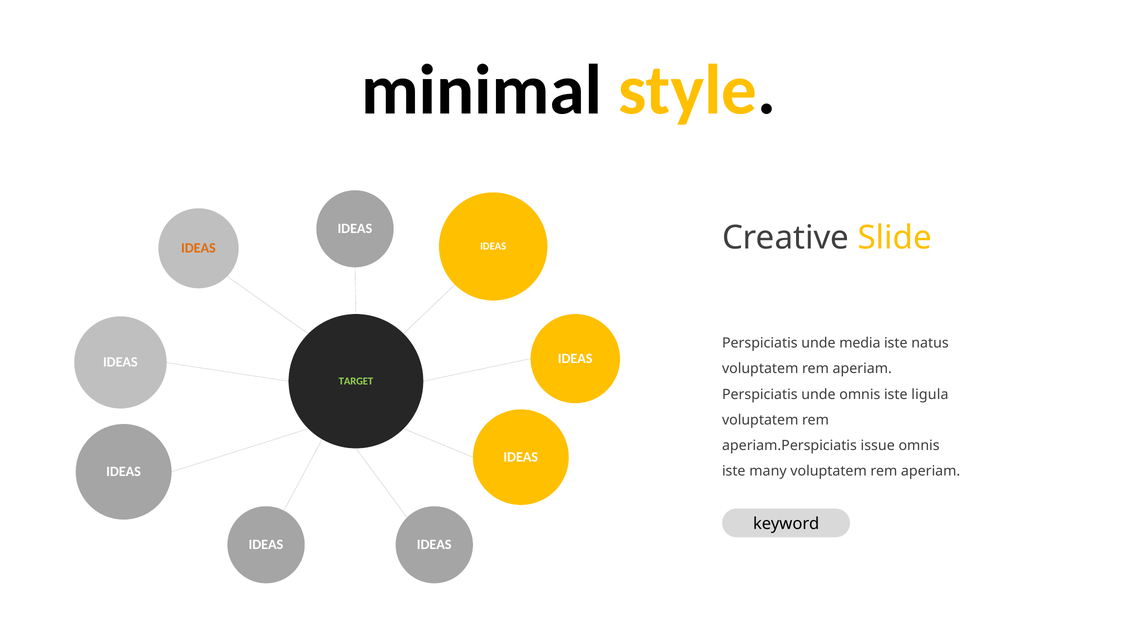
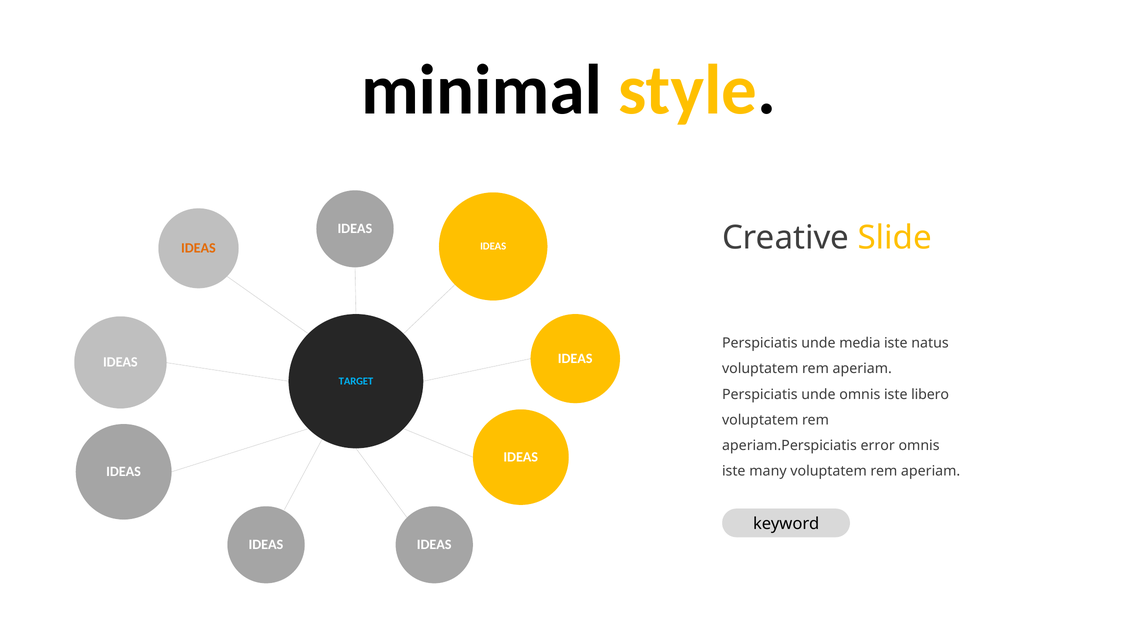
TARGET colour: light green -> light blue (356, 381)
ligula: ligula -> libero (930, 395)
issue: issue -> error (878, 446)
